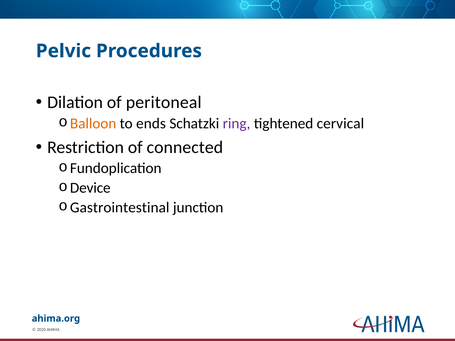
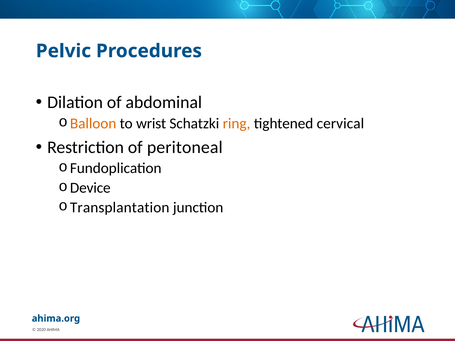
peritoneal: peritoneal -> abdominal (164, 103)
ends: ends -> wrist (151, 123)
ring colour: purple -> orange (237, 123)
connected: connected -> peritoneal (185, 148)
Gastrointestinal: Gastrointestinal -> Transplantation (120, 207)
